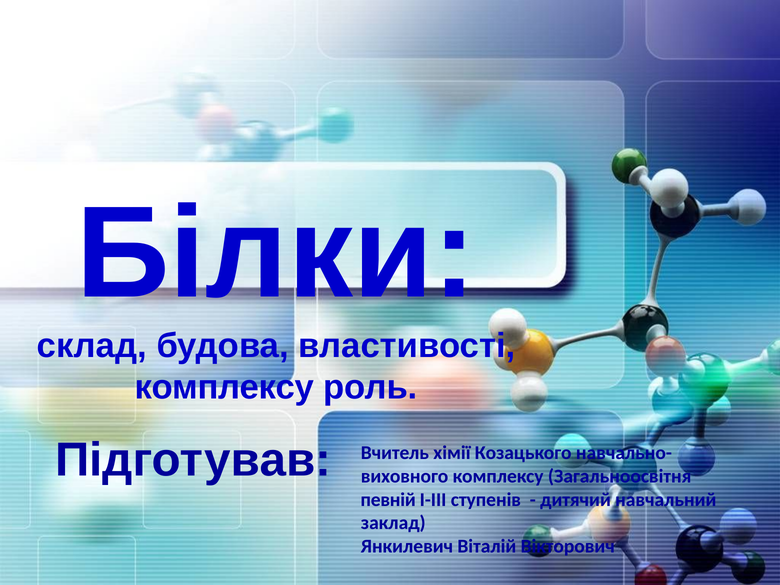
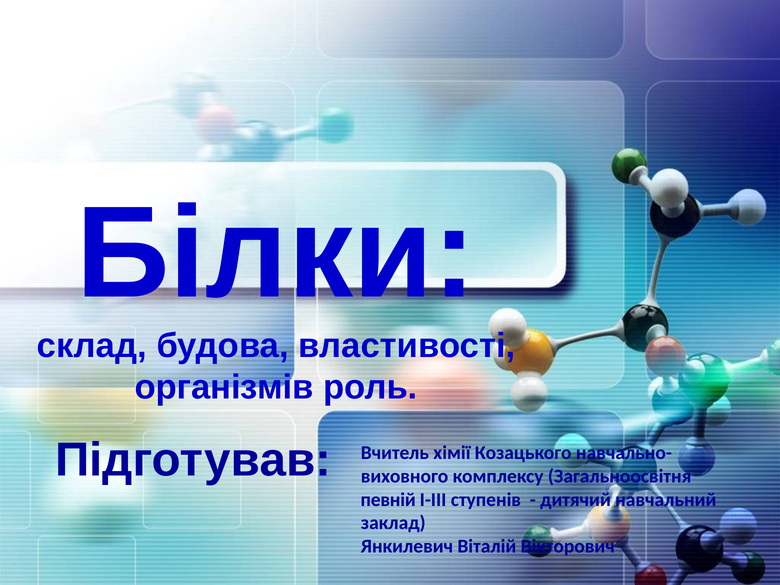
комплексу: комплексу -> організмів (224, 387)
